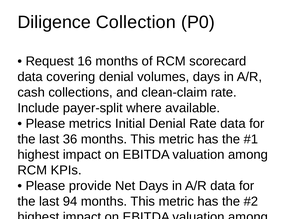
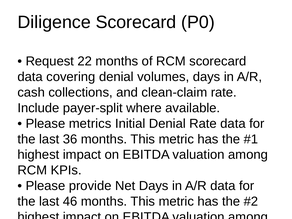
Diligence Collection: Collection -> Scorecard (136, 22)
16: 16 -> 22 (85, 61)
94: 94 -> 46 (70, 201)
